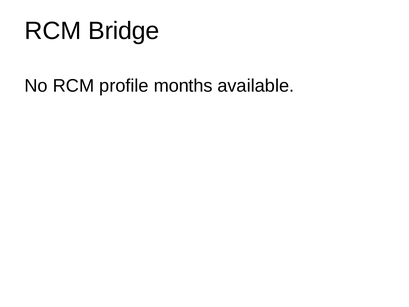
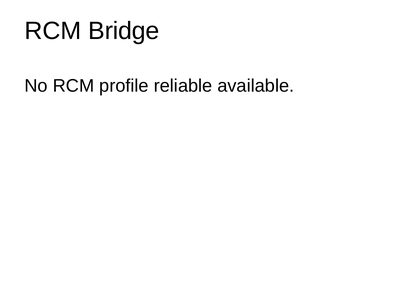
months: months -> reliable (183, 86)
